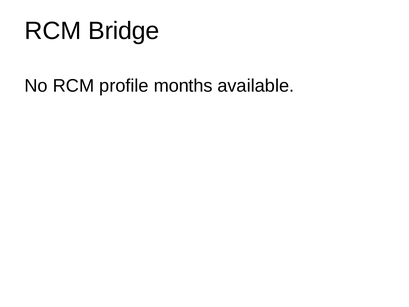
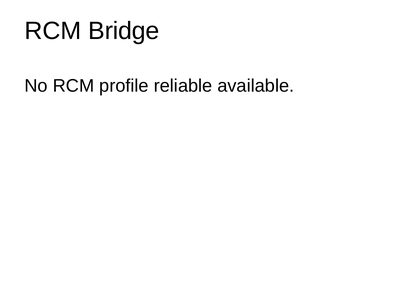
months: months -> reliable (183, 86)
